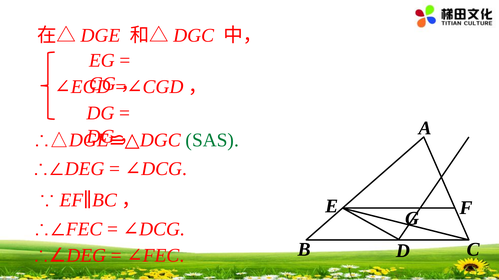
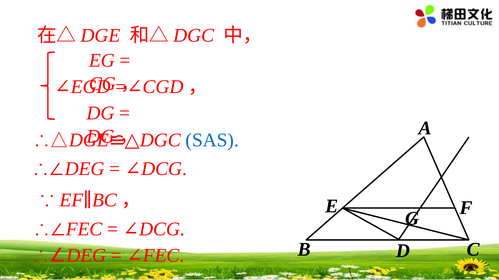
SAS colour: green -> blue (212, 140)
